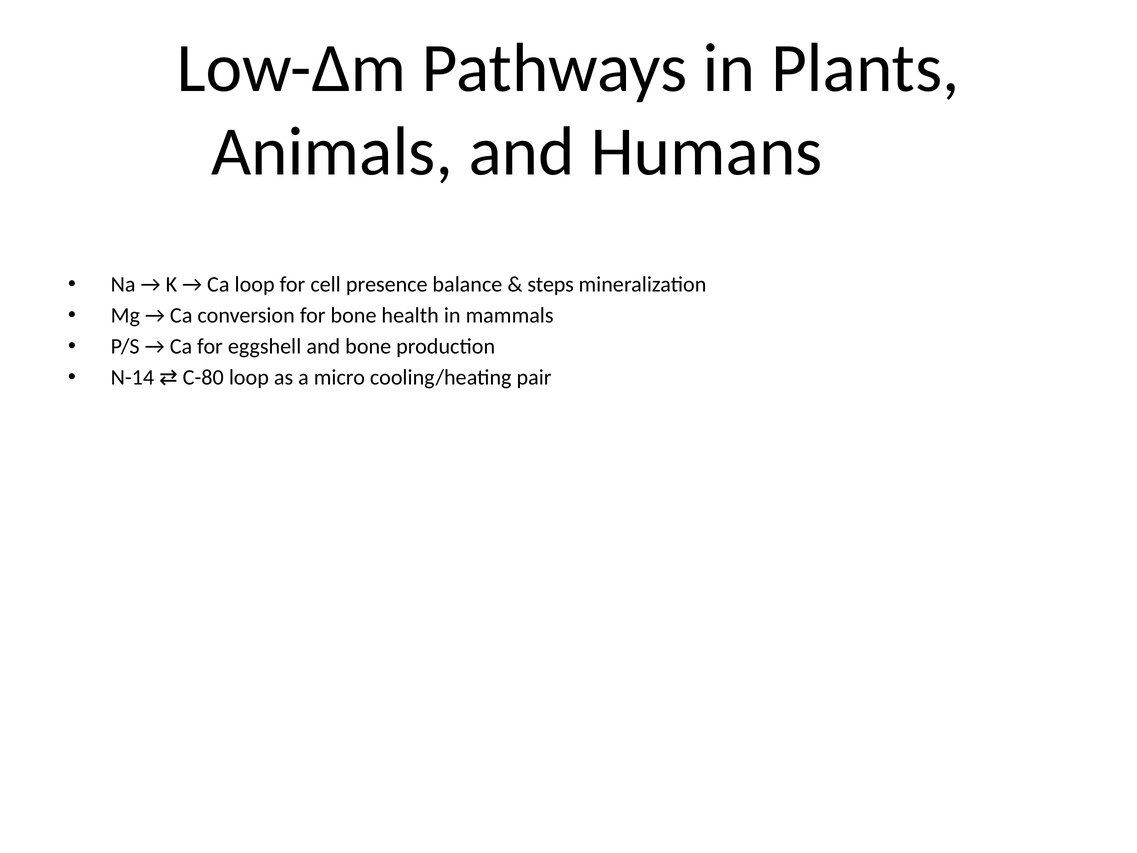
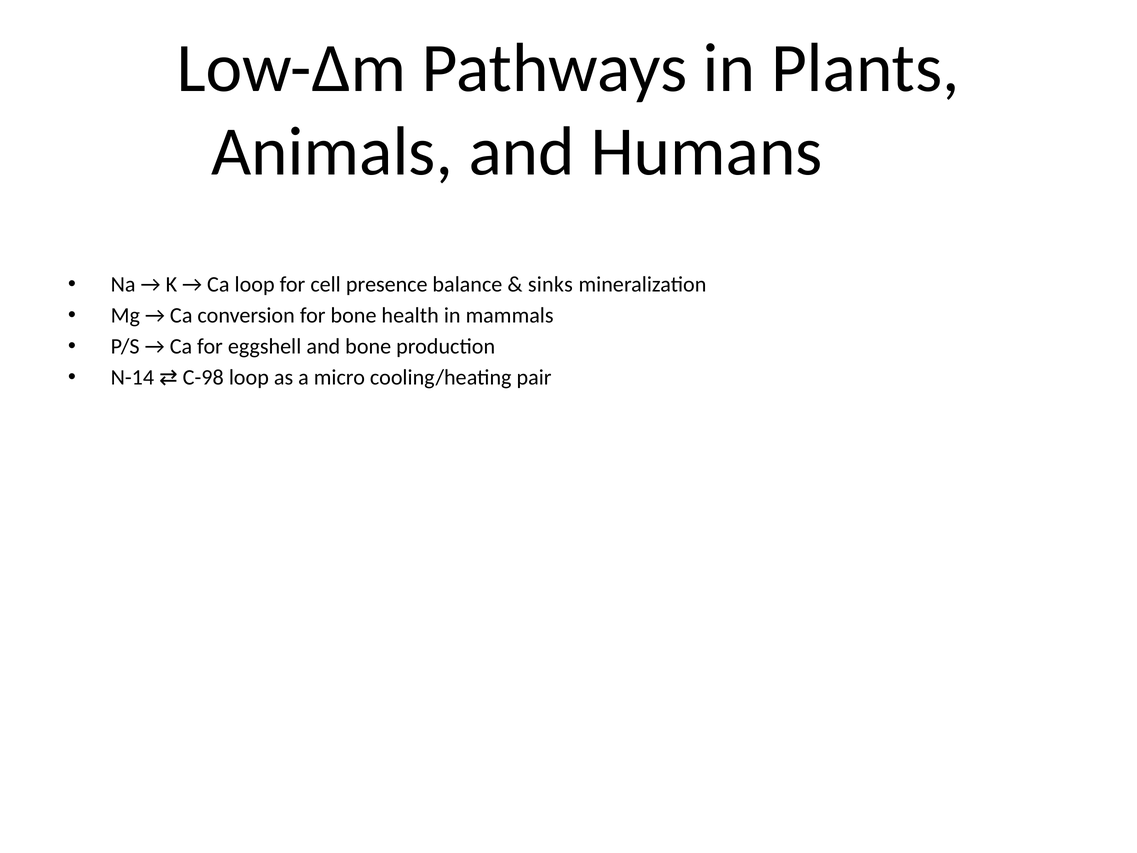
steps: steps -> sinks (550, 284)
C-80: C-80 -> C-98 (203, 377)
